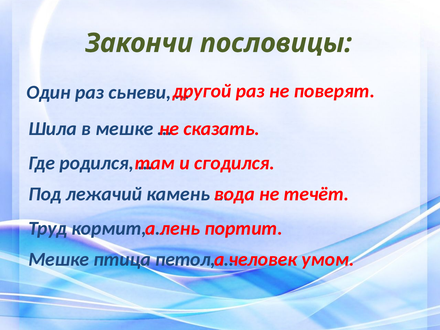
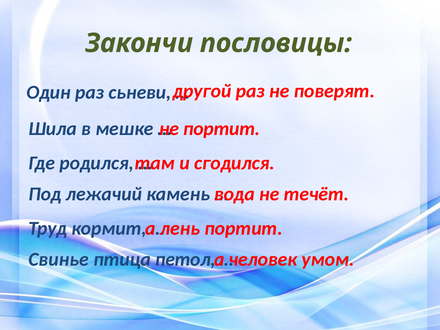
сказать: сказать -> портит (222, 129)
Мешке: Мешке -> Свинье (59, 259)
